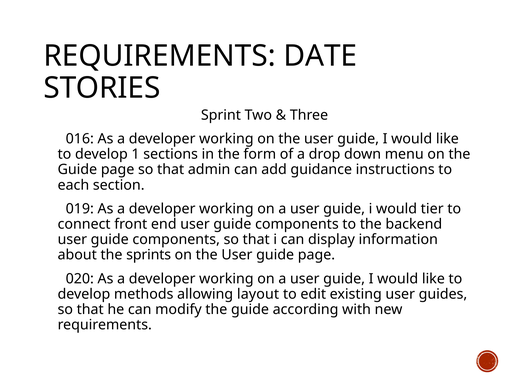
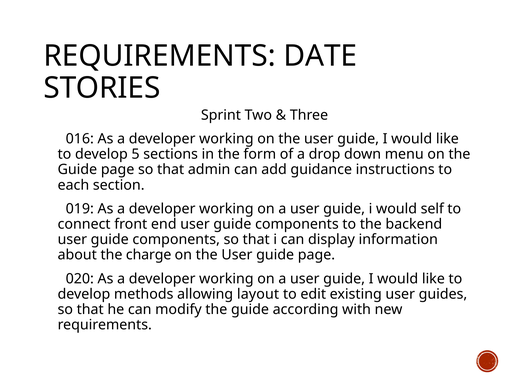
1: 1 -> 5 (136, 154)
tier: tier -> self (432, 208)
sprints: sprints -> charge (149, 254)
